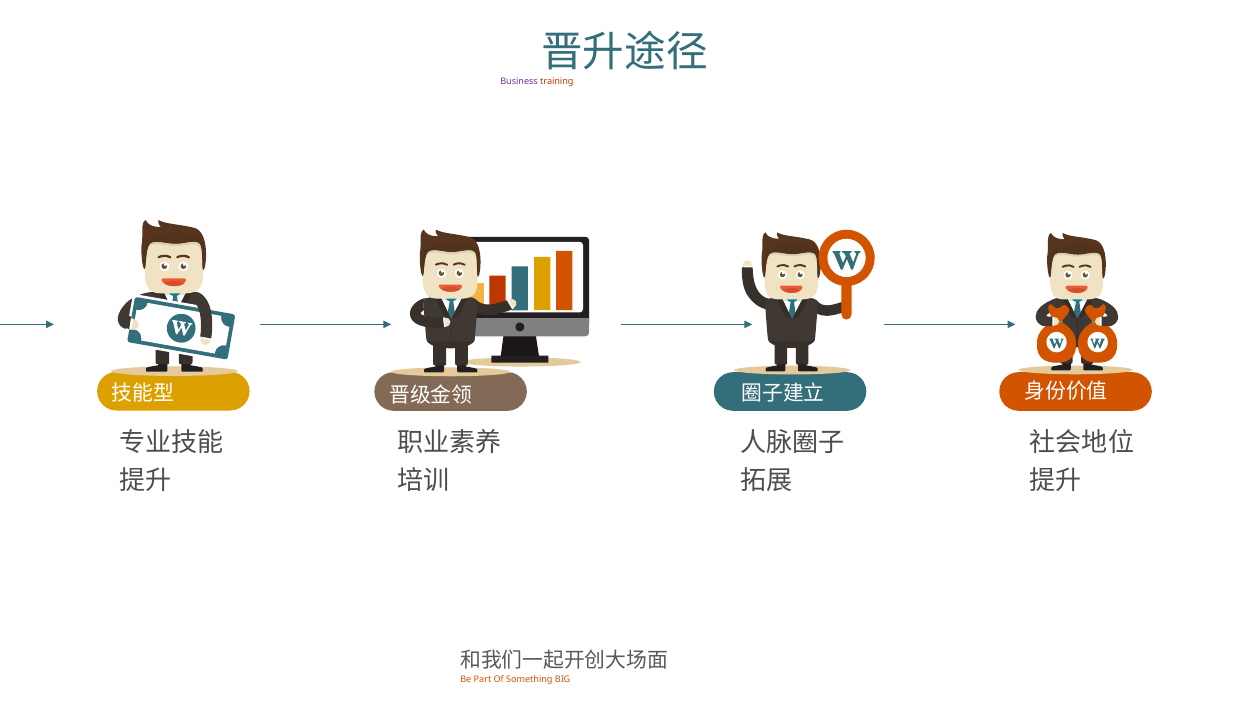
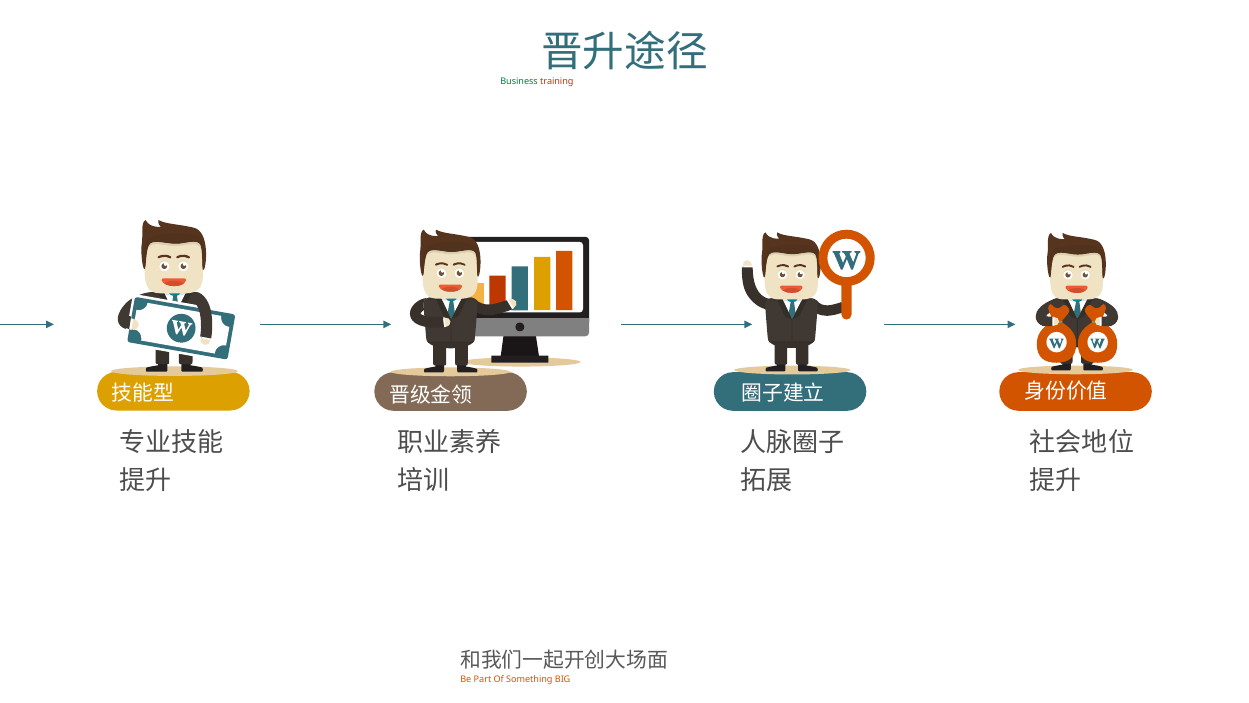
Business colour: purple -> green (519, 81)
